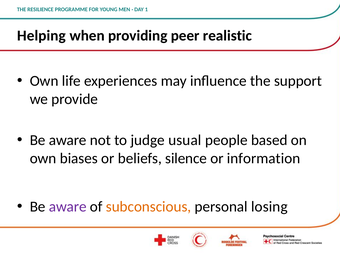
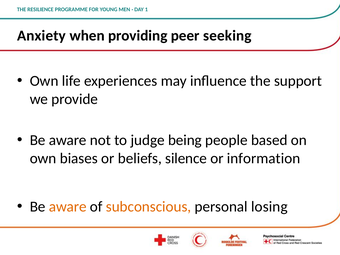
Helping: Helping -> Anxiety (41, 36)
realistic: realistic -> seeking (227, 36)
usual: usual -> being (185, 140)
aware colour: purple -> orange (68, 207)
